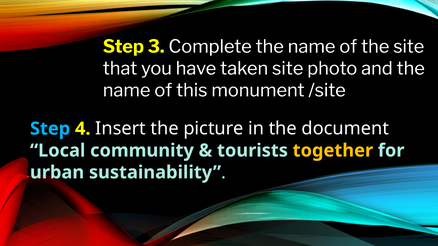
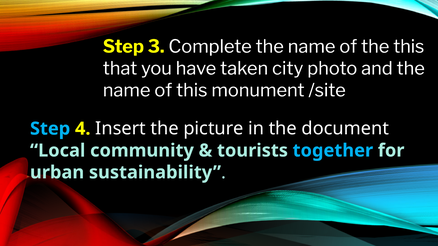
the site: site -> this (409, 47)
taken site: site -> city (288, 69)
together colour: yellow -> light blue (333, 151)
